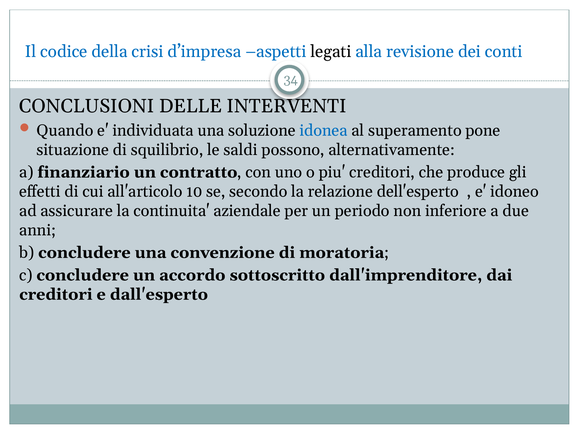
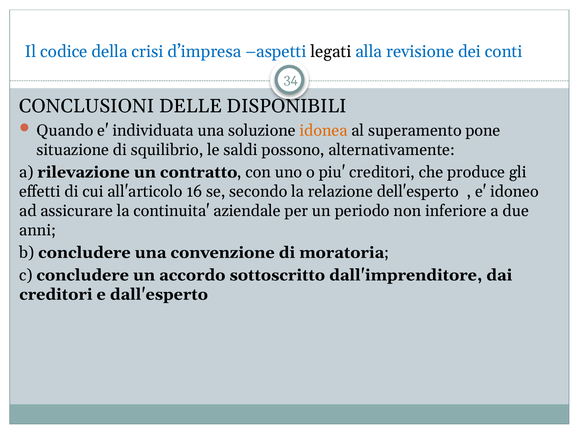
INTERVENTI: INTERVENTI -> DISPONIBILI (287, 106)
idonea colour: blue -> orange (323, 130)
finanziario: finanziario -> rilevazione (84, 172)
10: 10 -> 16 (194, 192)
